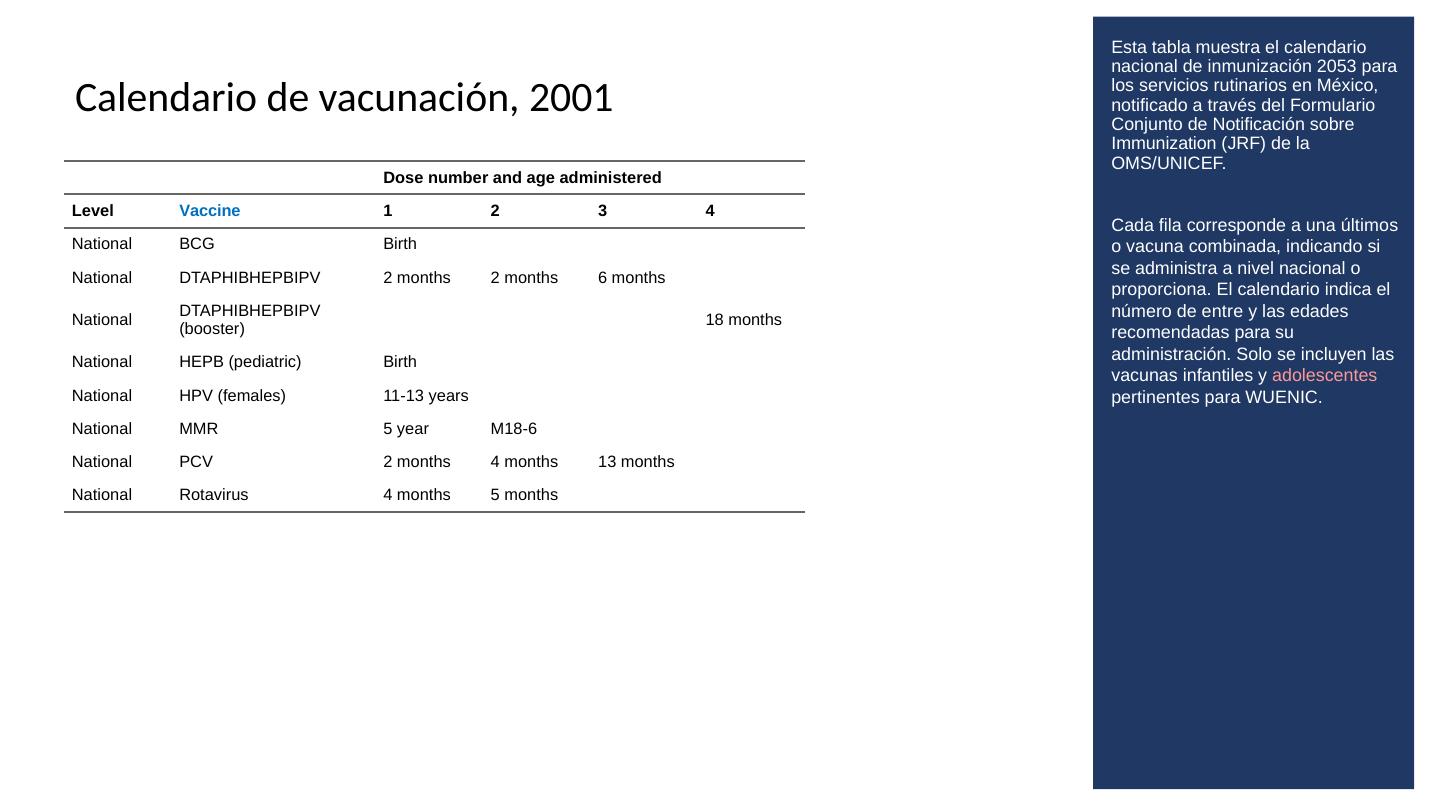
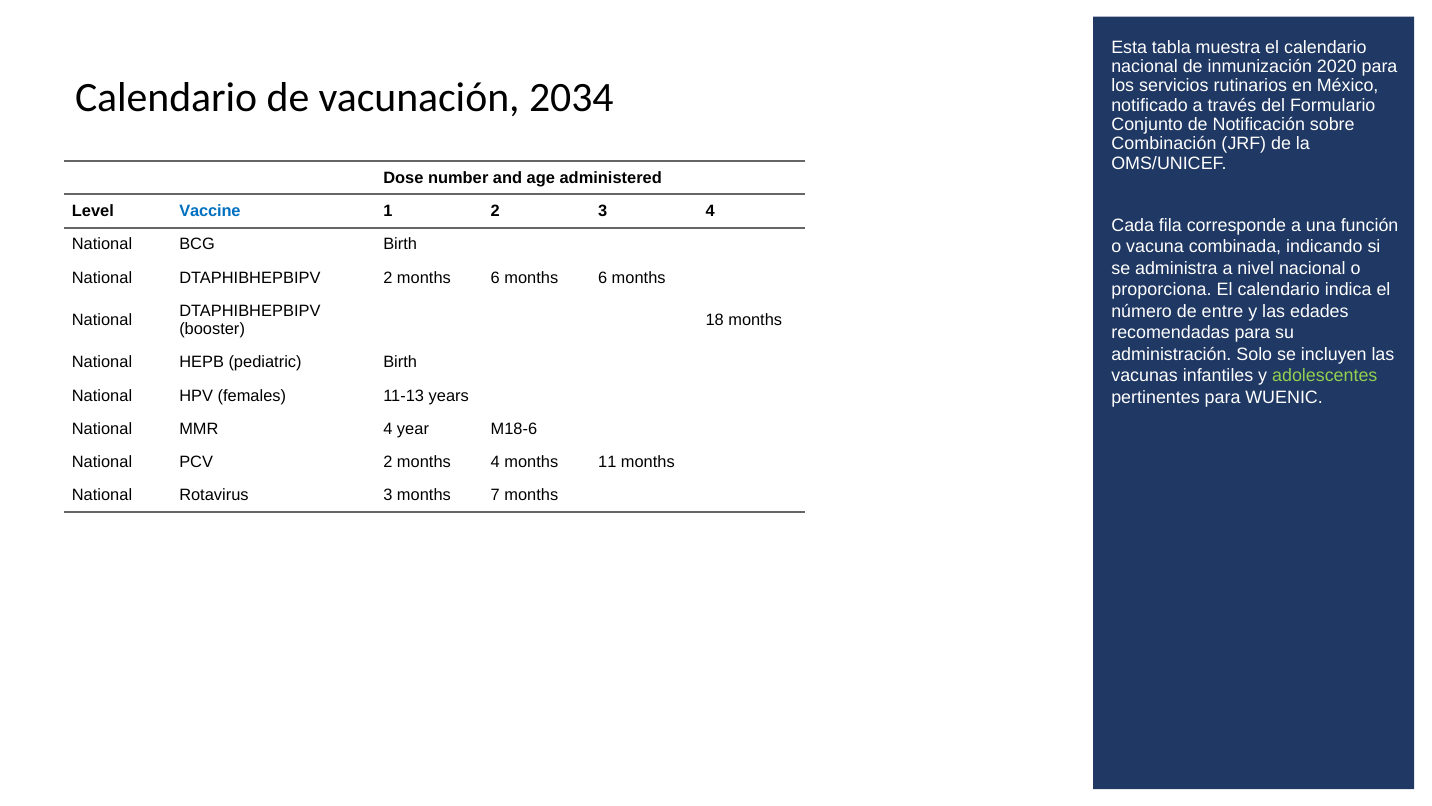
2053: 2053 -> 2020 (1337, 66)
2001: 2001 -> 2034 (571, 98)
Immunization: Immunization -> Combinación (1164, 144)
últimos: últimos -> función (1370, 225)
2 months 2: 2 -> 6 (495, 278)
adolescentes colour: pink -> light green (1325, 376)
MMR 5: 5 -> 4 (388, 429)
13: 13 -> 11 (607, 462)
Rotavirus 4: 4 -> 3 (388, 495)
months 5: 5 -> 7 (495, 495)
